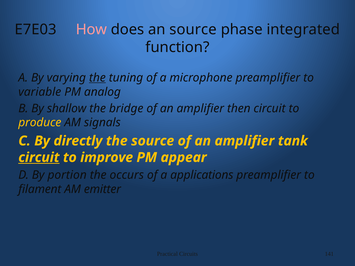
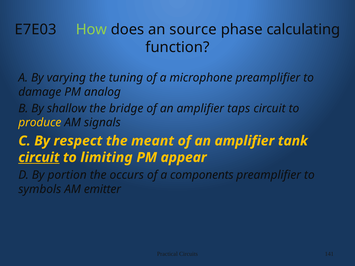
How colour: pink -> light green (91, 30)
integrated: integrated -> calculating (303, 30)
the underline: present -> none (97, 78)
variable: variable -> damage (40, 92)
then: then -> taps (239, 109)
directly: directly -> respect (78, 141)
the source: source -> meant (153, 141)
improve: improve -> limiting (107, 158)
applications: applications -> components (202, 175)
filament: filament -> symbols (40, 189)
